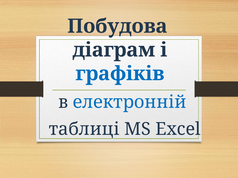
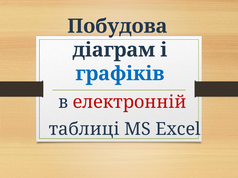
електронній colour: blue -> red (130, 102)
